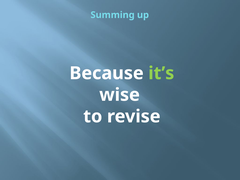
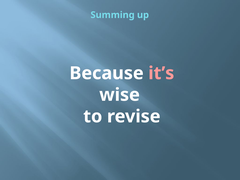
it’s colour: light green -> pink (161, 73)
